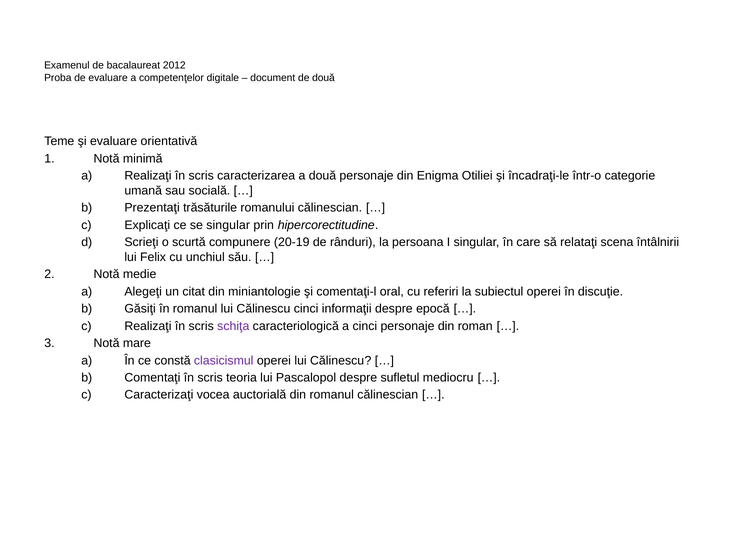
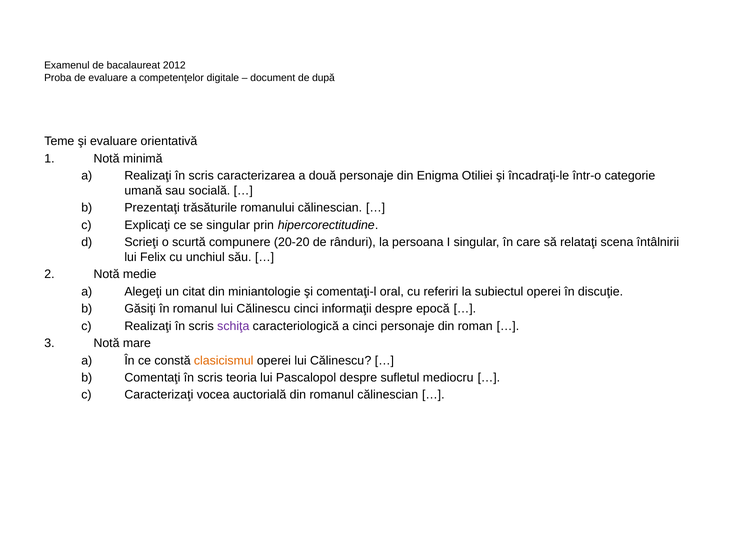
de două: două -> după (323, 78)
20-19: 20-19 -> 20-20 (292, 242)
clasicismul colour: purple -> orange (224, 361)
